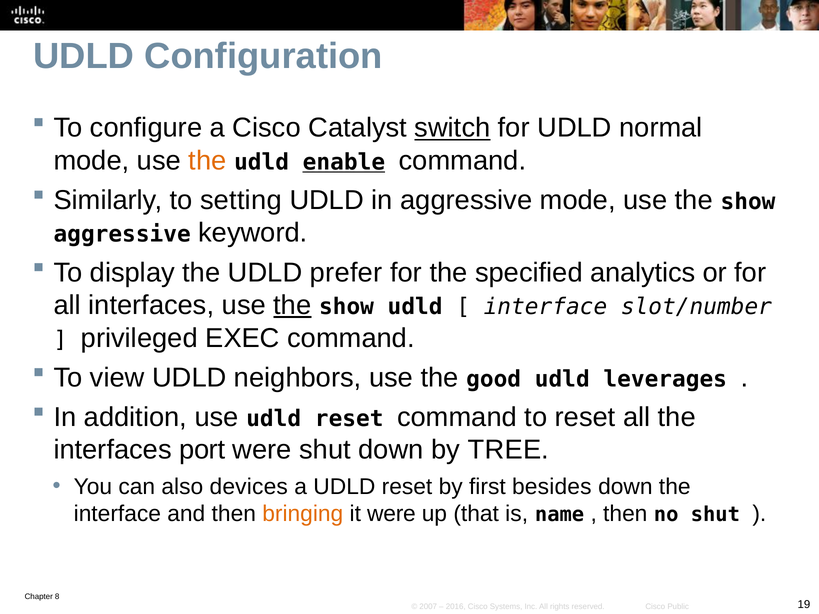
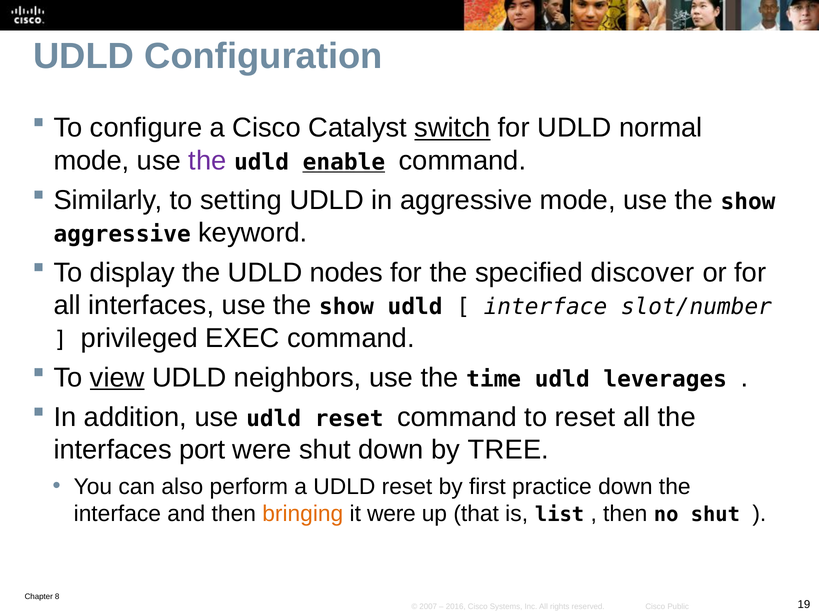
the colour: orange -> purple (207, 161)
prefer: prefer -> nodes (346, 273)
analytics: analytics -> discover (643, 273)
the underline: present -> none (292, 305)
view underline: none -> present (117, 378)
good: good -> time (494, 379)
devices: devices -> perform (249, 487)
besides: besides -> practice (552, 487)
name: name -> list (560, 515)
